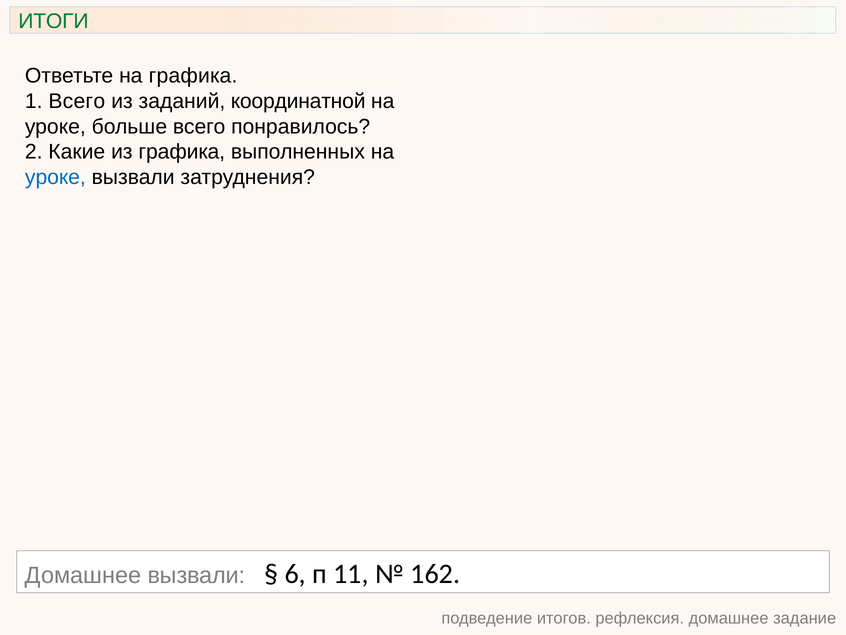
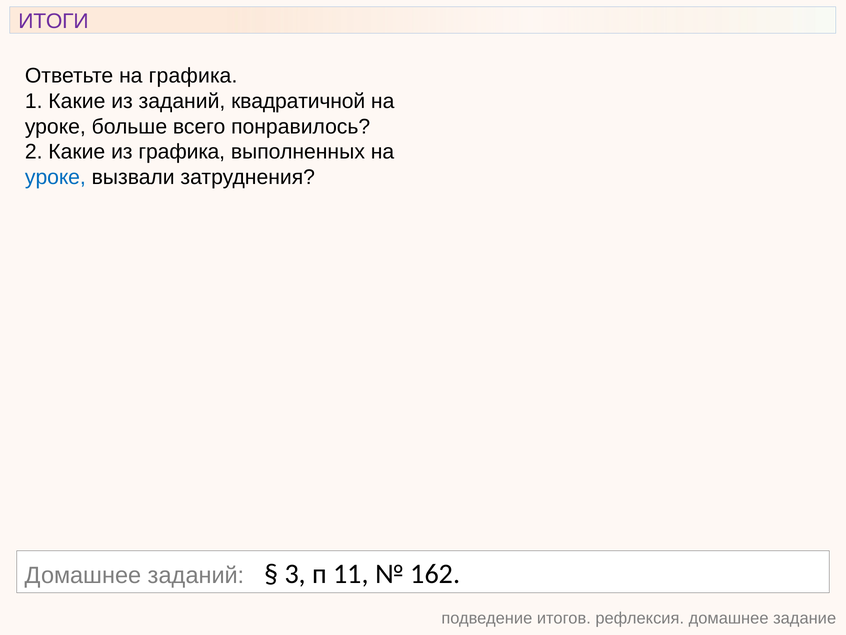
ИТОГИ colour: green -> purple (53, 21)
1 Всего: Всего -> Какие (77, 101)
координатной: координатной -> квадратичной (298, 101)
Домашнее вызвали: вызвали -> заданий (196, 575)
6: 6 -> 3 (295, 573)
